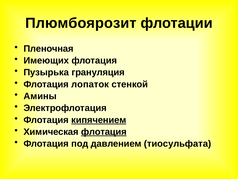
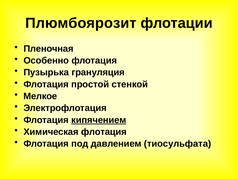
Имеющих: Имеющих -> Особенно (46, 60)
лопаток: лопаток -> простой (90, 84)
Амины: Амины -> Мелкое (40, 96)
флотация underline: present -> none (104, 131)
